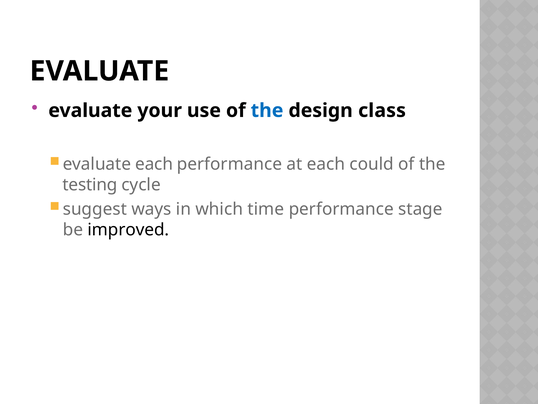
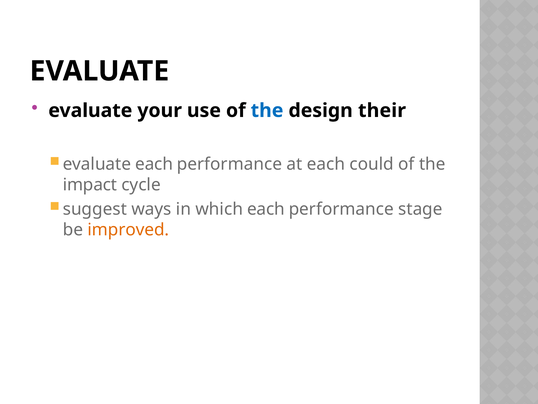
class: class -> their (382, 110)
testing: testing -> impact (90, 185)
which time: time -> each (266, 209)
improved colour: black -> orange (128, 230)
